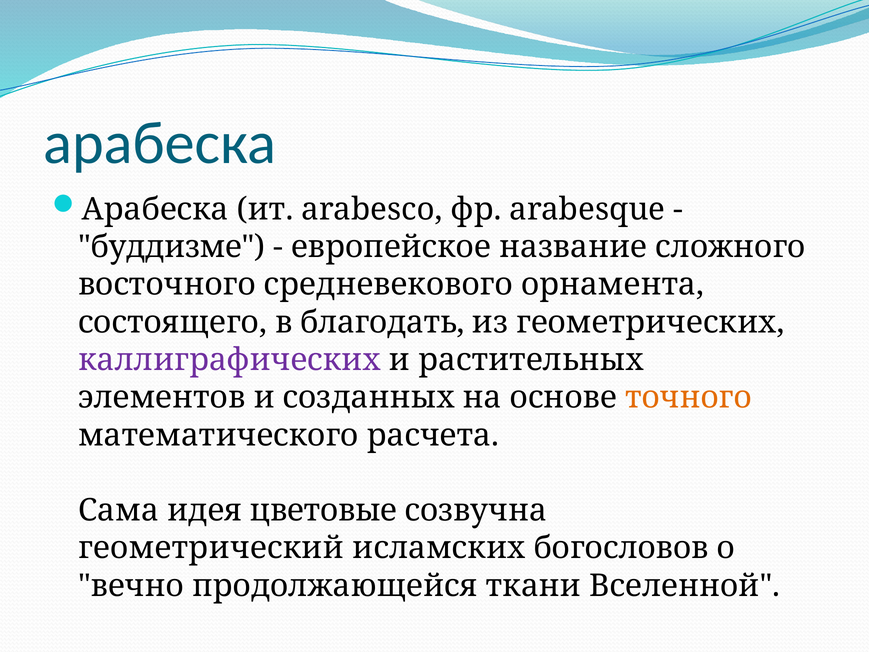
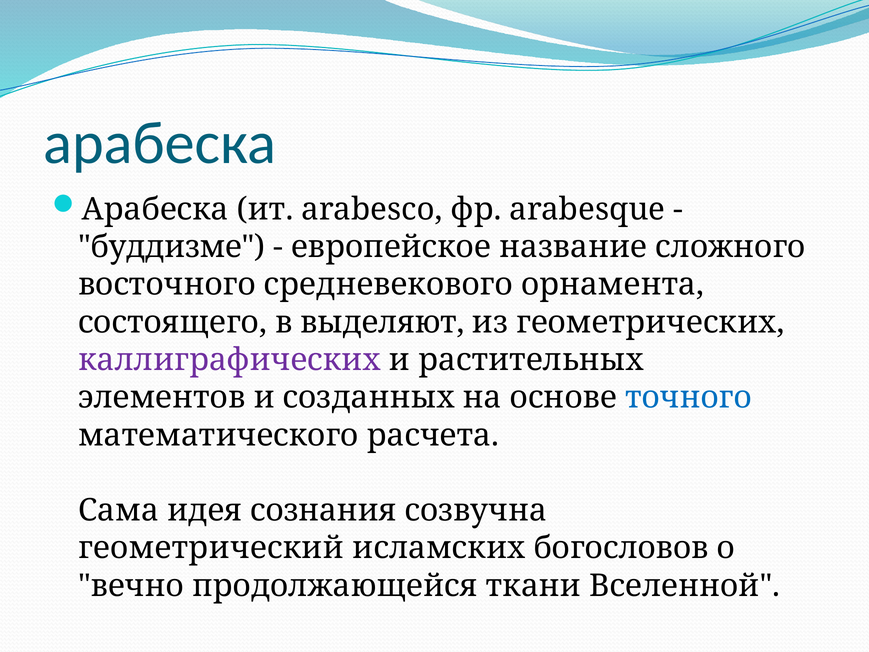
благодать: благодать -> выделяют (382, 322)
точного colour: orange -> blue (688, 397)
цветовые: цветовые -> сознания (324, 510)
